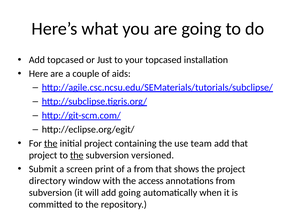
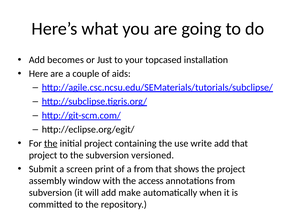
Add topcased: topcased -> becomes (66, 60)
team: team -> write (201, 143)
the underline: present -> none (77, 155)
directory: directory -> assembly (48, 181)
add going: going -> make (130, 193)
